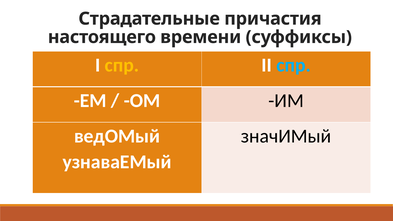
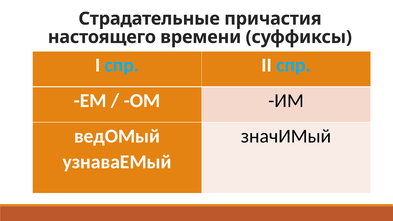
спр colour: yellow -> light blue (122, 65)
